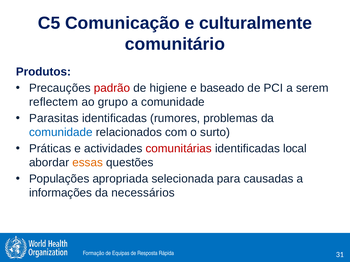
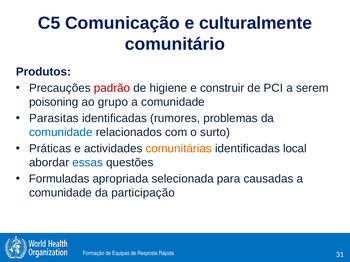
baseado: baseado -> construir (222, 88)
reflectem: reflectem -> poisoning (54, 102)
comunitárias colour: red -> orange (179, 149)
essas colour: orange -> blue (88, 163)
Populações: Populações -> Formuladas (59, 179)
informações: informações -> comunidade (60, 193)
necessários: necessários -> participação (143, 193)
